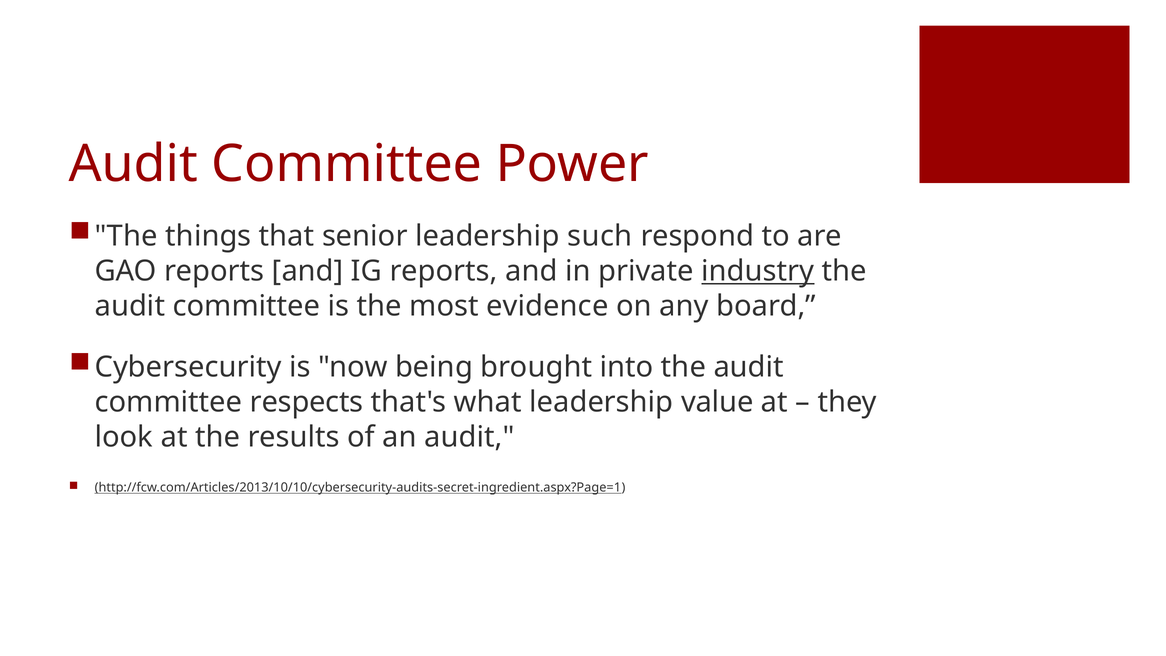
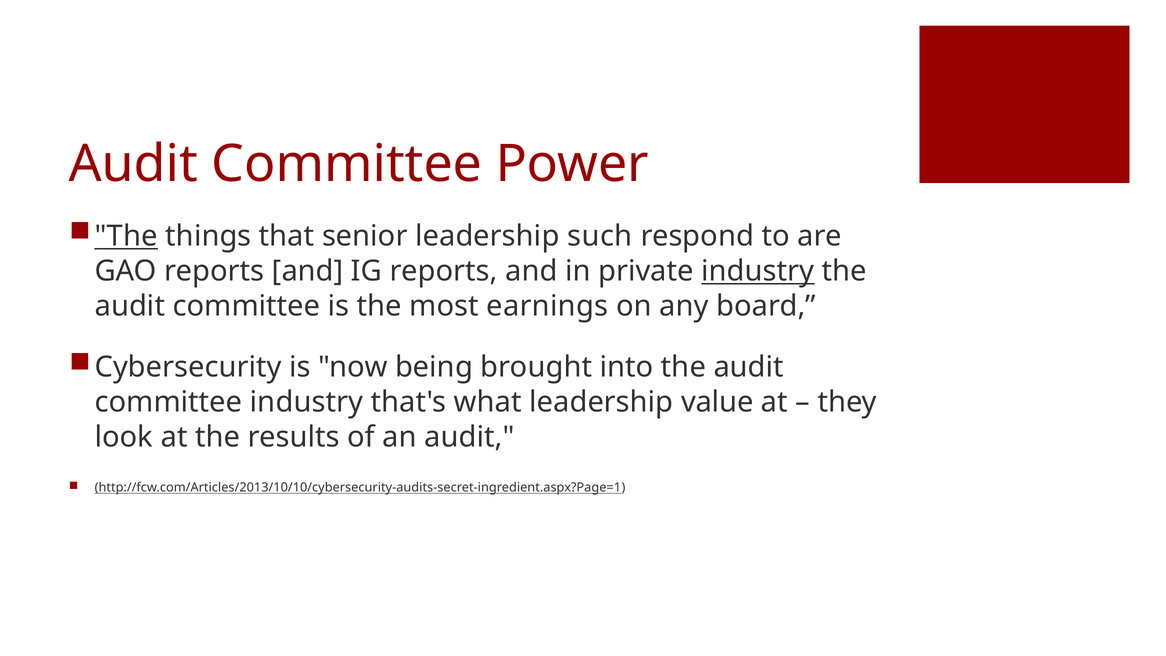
The underline: none -> present (126, 236)
evidence: evidence -> earnings (547, 306)
committee respects: respects -> industry (306, 402)
